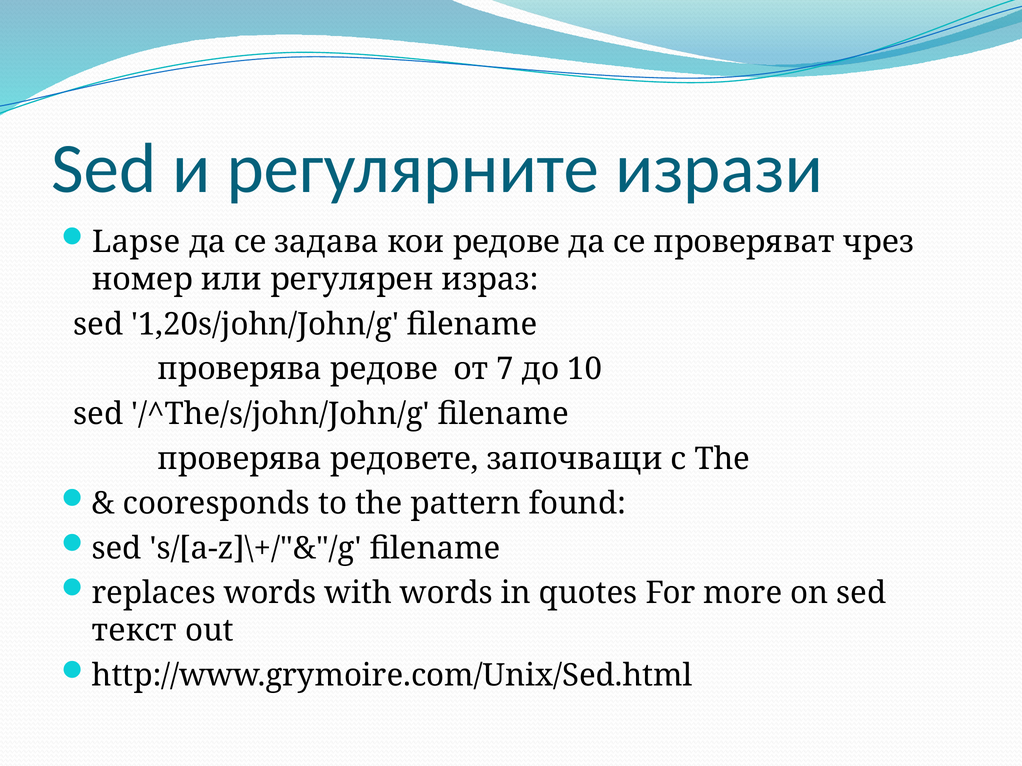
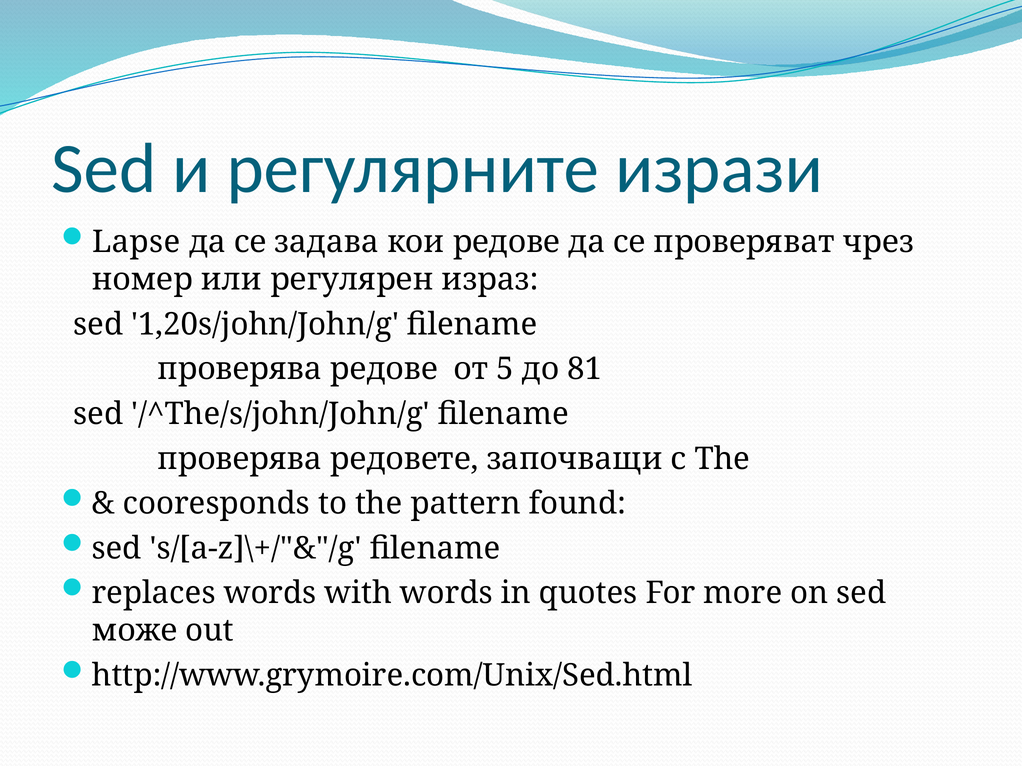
7: 7 -> 5 (505, 369)
10: 10 -> 81 (585, 369)
текст: текст -> може (135, 631)
